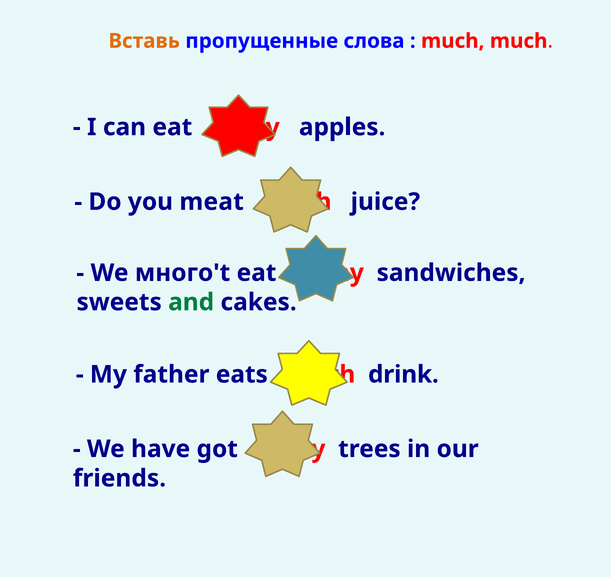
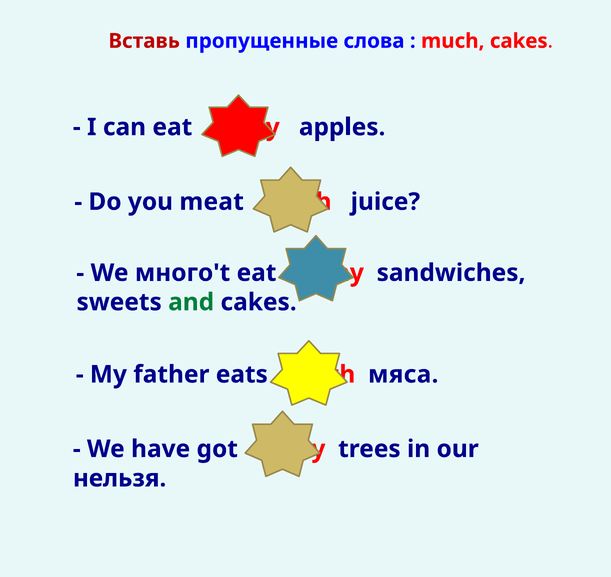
Вставь colour: orange -> red (144, 41)
much much: much -> cakes (519, 41)
drink: drink -> мяса (403, 374)
friends: friends -> нельзя (120, 478)
